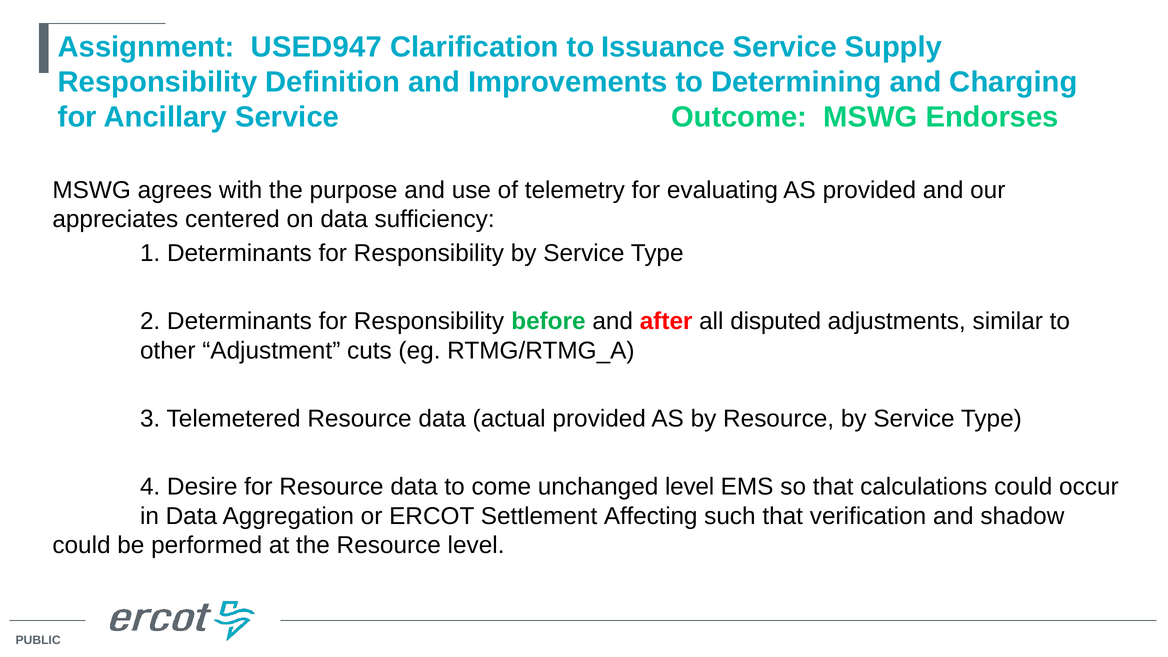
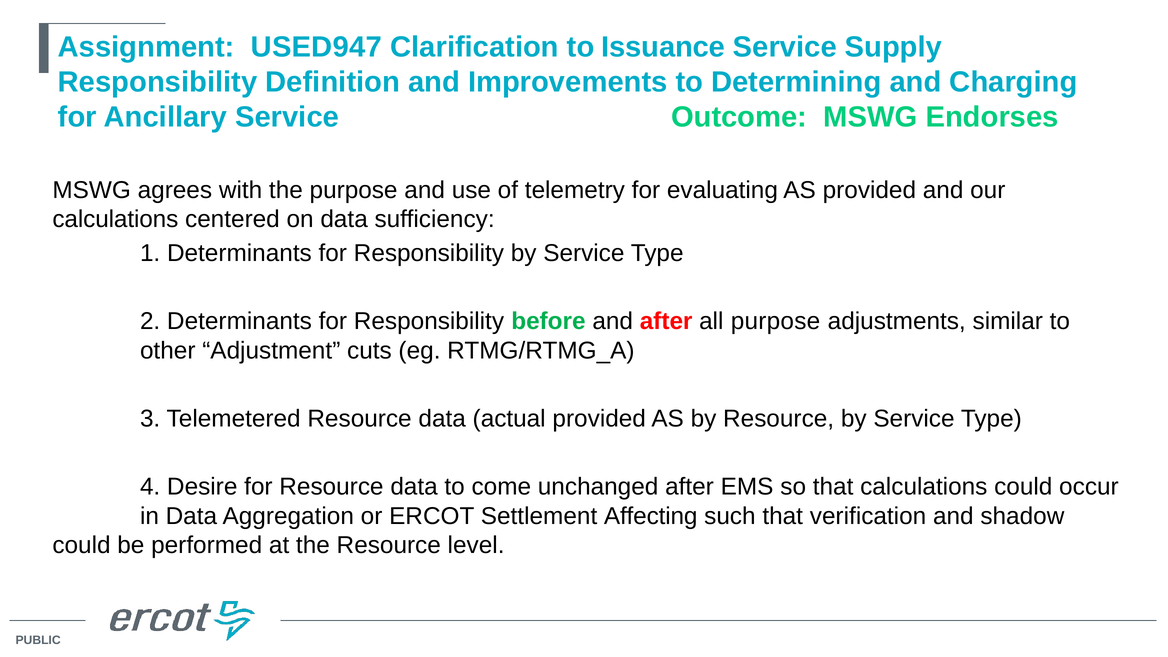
appreciates: appreciates -> calculations (115, 219)
all disputed: disputed -> purpose (776, 321)
unchanged level: level -> after (689, 487)
